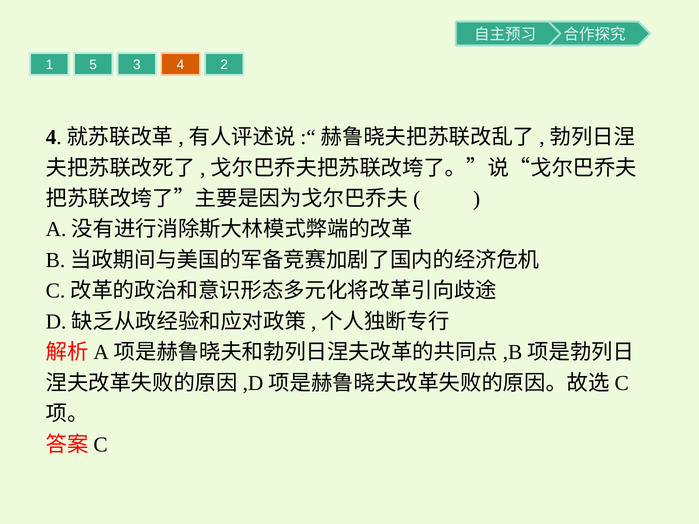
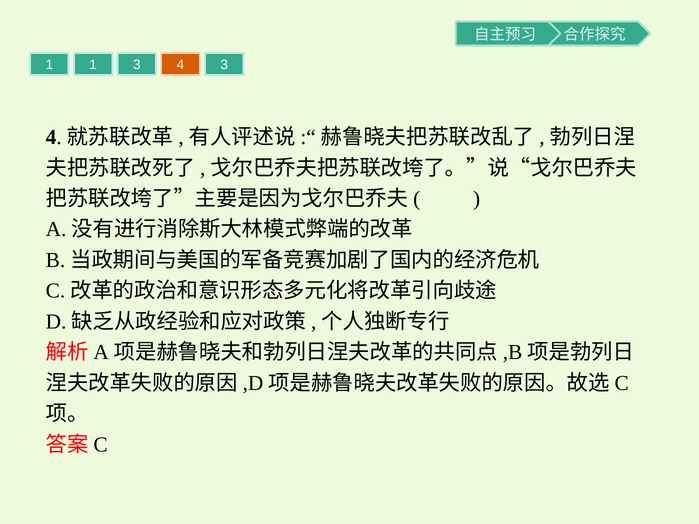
1 5: 5 -> 1 (93, 65)
4 2: 2 -> 3 (224, 65)
